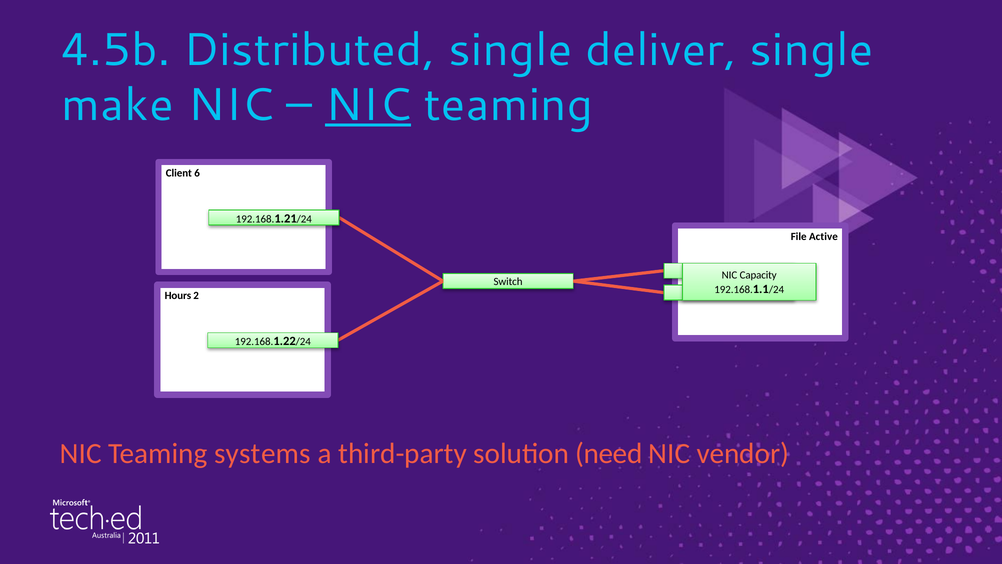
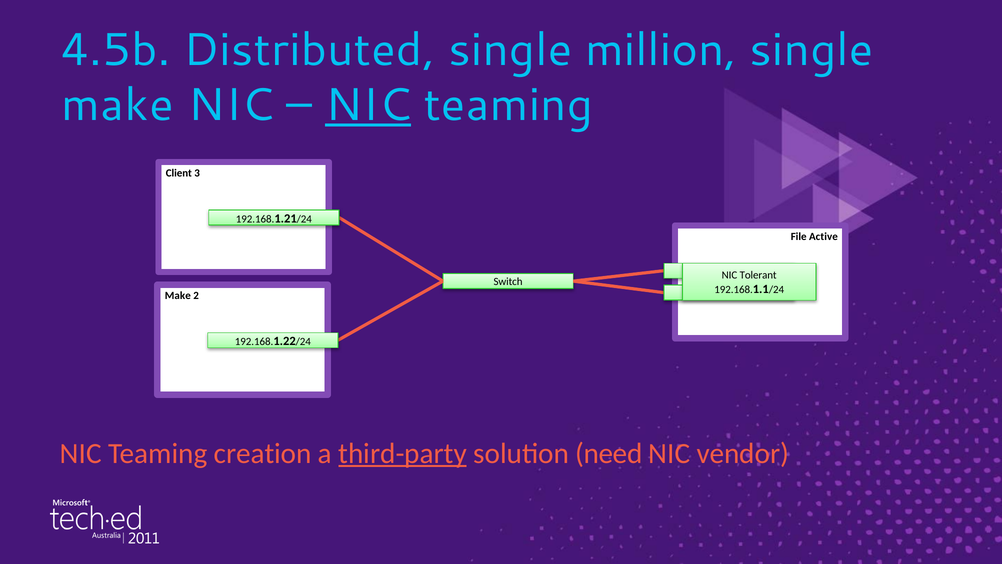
deliver: deliver -> million (661, 50)
6: 6 -> 3 (197, 173)
Capacity: Capacity -> Tolerant (758, 275)
Hours: Hours -> Make (178, 296)
systems: systems -> creation (263, 453)
third-party underline: none -> present (403, 453)
